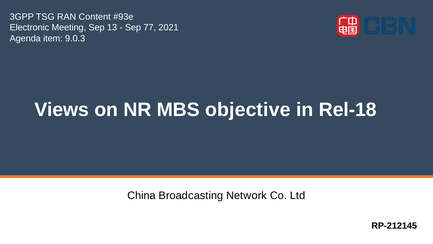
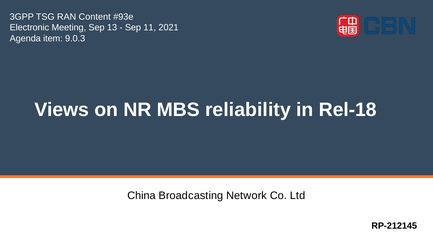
77: 77 -> 11 (150, 28)
objective: objective -> reliability (248, 110)
